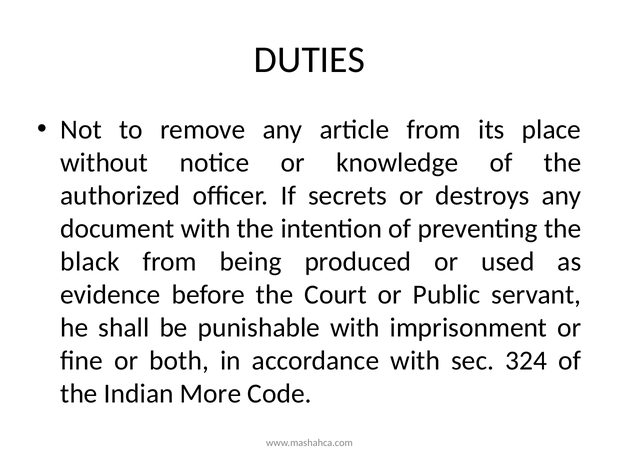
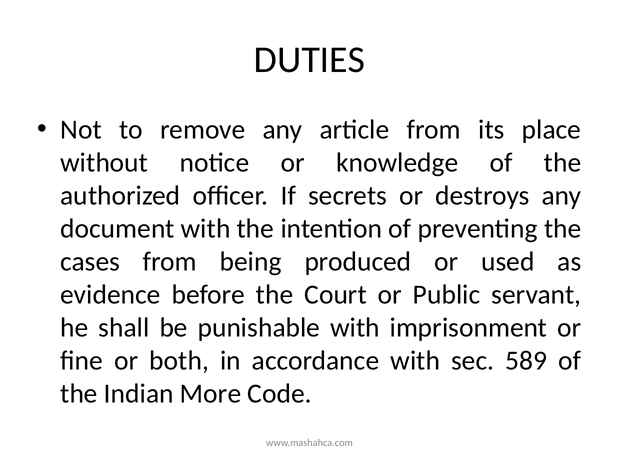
black: black -> cases (90, 262)
324: 324 -> 589 (526, 361)
